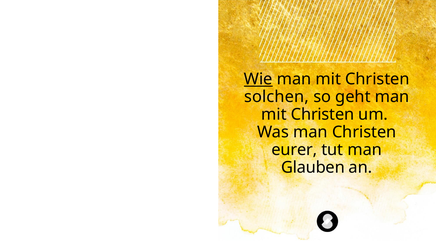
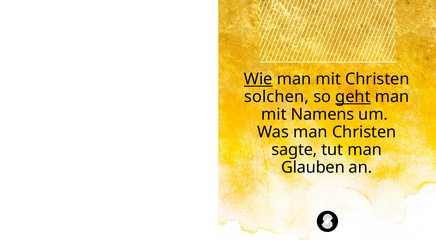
geht underline: none -> present (353, 97)
Christen: Christen -> Namens (323, 115)
eurer: eurer -> sagte (294, 150)
